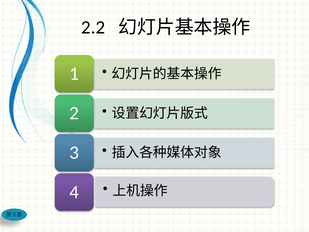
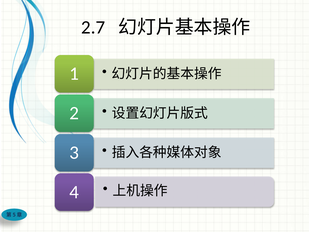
2.2: 2.2 -> 2.7 (93, 27)
